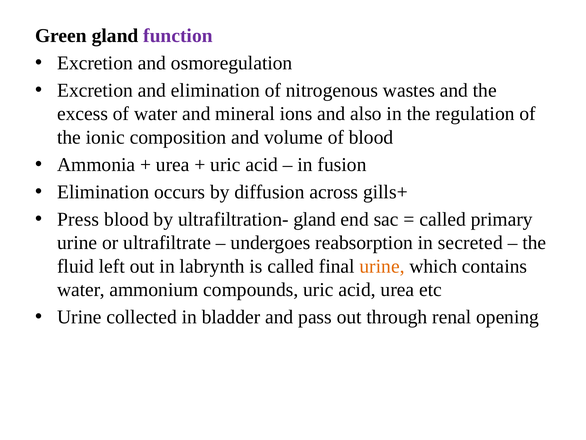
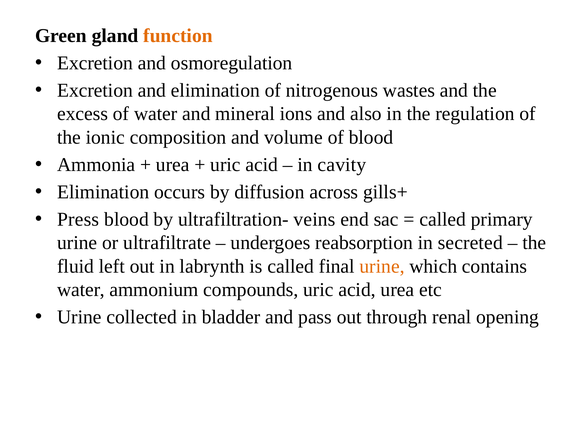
function colour: purple -> orange (178, 36)
fusion: fusion -> cavity (342, 164)
ultrafiltration- gland: gland -> veins (315, 219)
